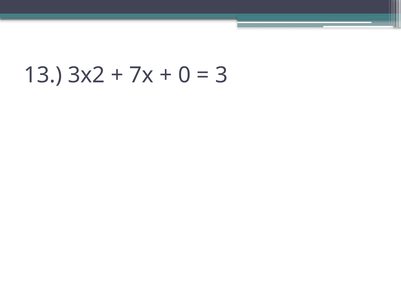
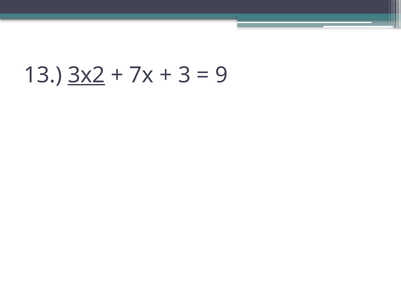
3x2 underline: none -> present (86, 75)
0: 0 -> 3 (184, 75)
3: 3 -> 9 (221, 75)
